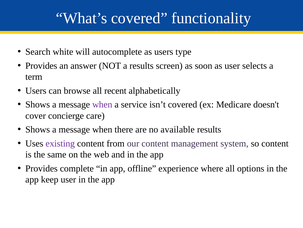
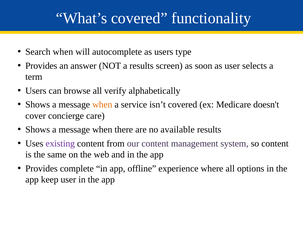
Search white: white -> when (63, 52)
recent: recent -> verify (115, 90)
when colour: purple -> orange (102, 104)
